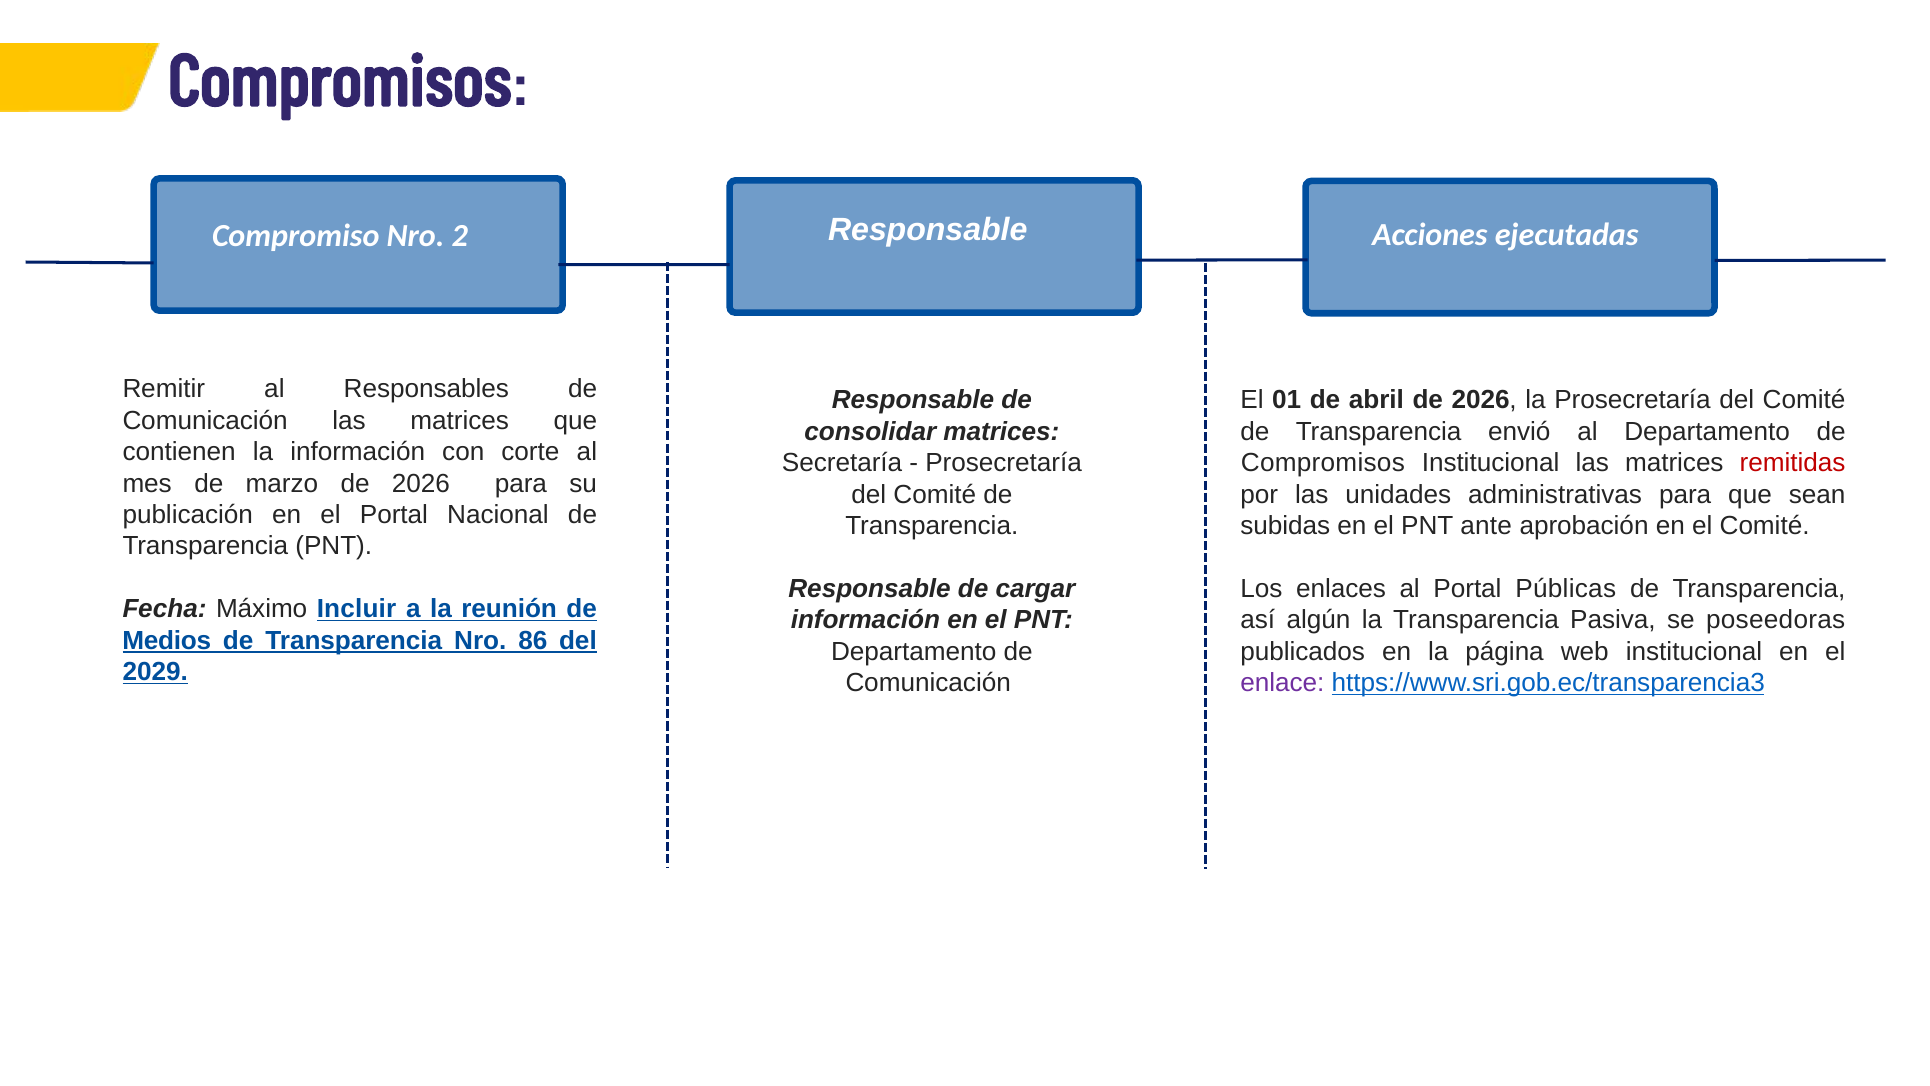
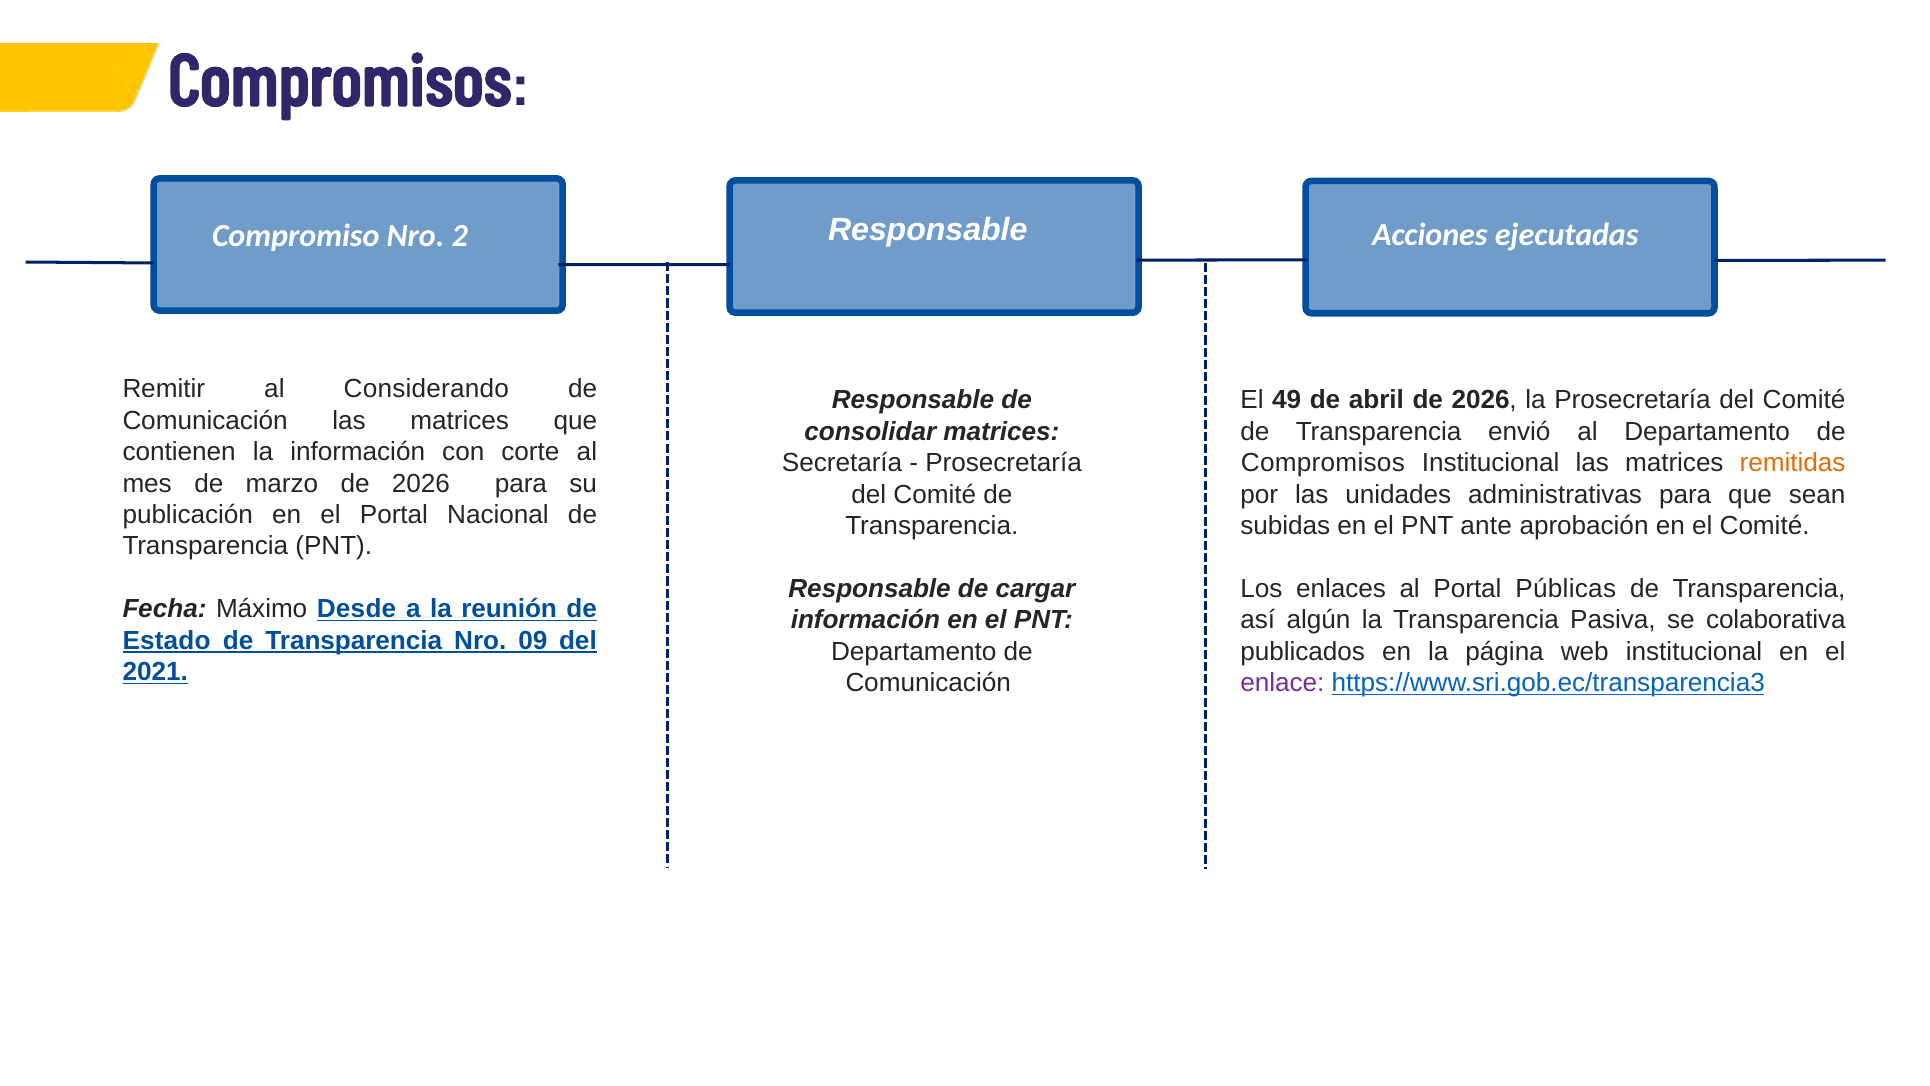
Responsables: Responsables -> Considerando (426, 389)
01: 01 -> 49 (1287, 400)
remitidas colour: red -> orange (1793, 463)
Incluir: Incluir -> Desde (357, 609)
poseedoras: poseedoras -> colaborativa (1776, 620)
Medios: Medios -> Estado (167, 640)
86: 86 -> 09 (533, 640)
2029: 2029 -> 2021 (155, 672)
